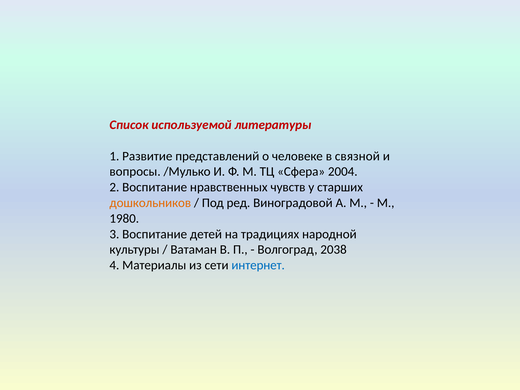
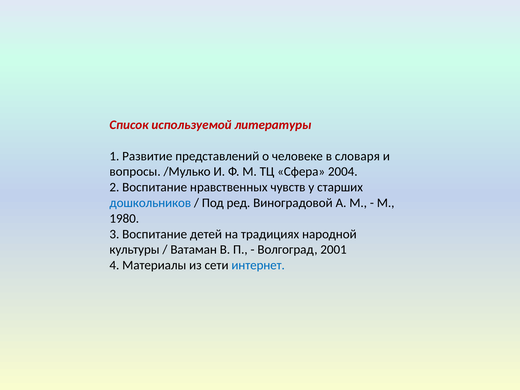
связной: связной -> словаря (357, 156)
дошкольников colour: orange -> blue (150, 203)
2038: 2038 -> 2001 (334, 250)
